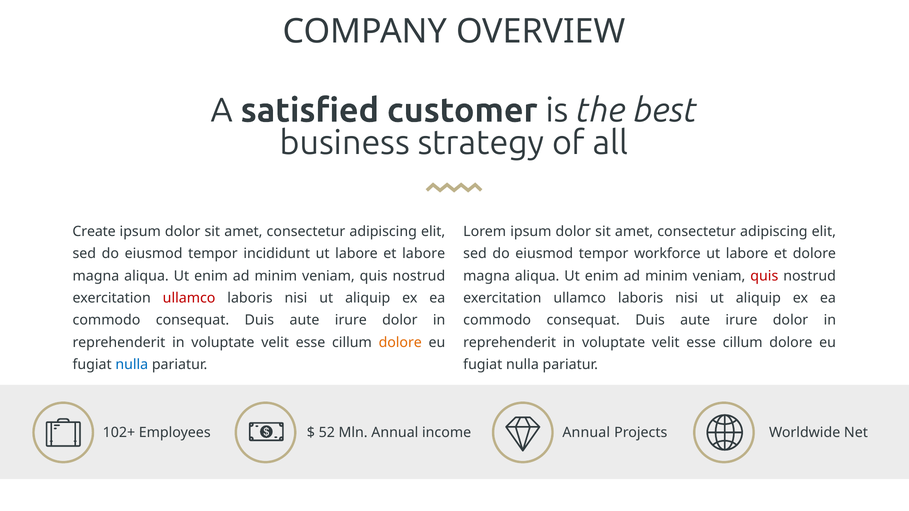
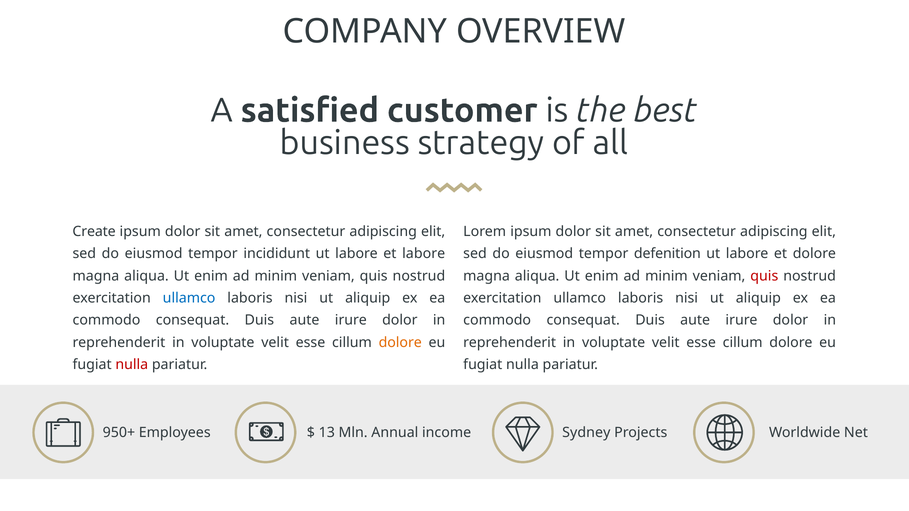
workforce: workforce -> defenition (667, 254)
ullamco colour: red -> blue (189, 298)
nulla colour: blue -> red (132, 365)
102+: 102+ -> 950+ (119, 433)
52: 52 -> 13 (327, 433)
income Annual: Annual -> Sydney (586, 433)
